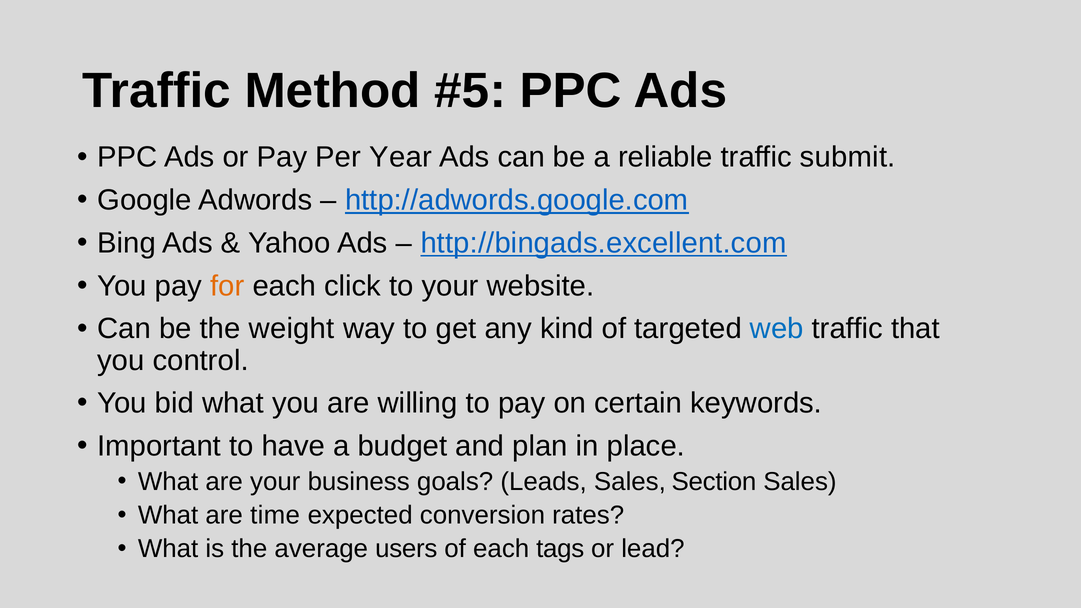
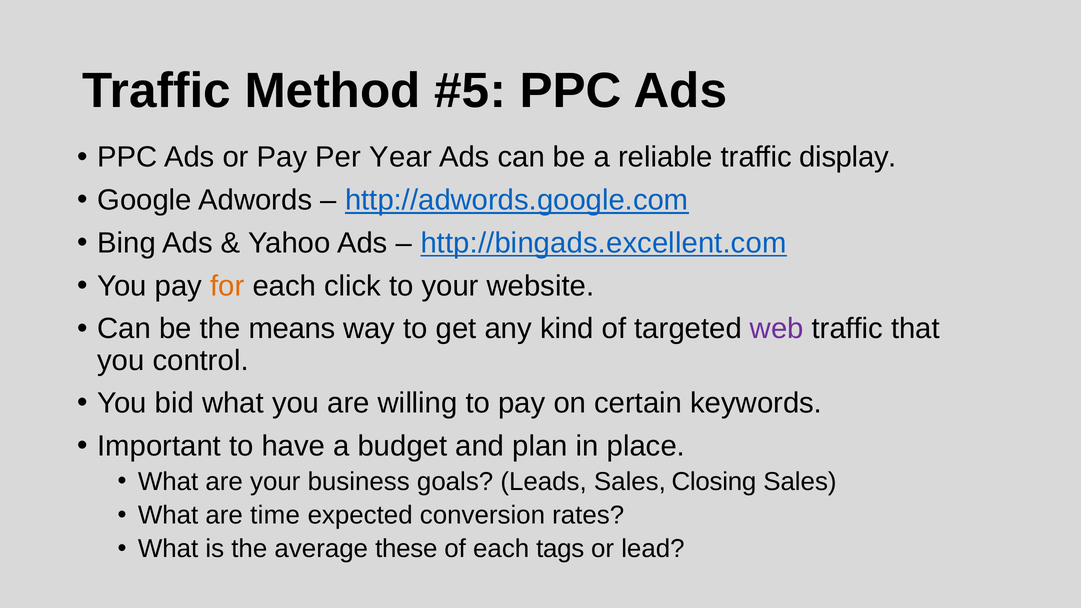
submit: submit -> display (848, 157)
weight: weight -> means (292, 329)
web colour: blue -> purple (777, 329)
Section: Section -> Closing (714, 482)
users: users -> these (406, 549)
